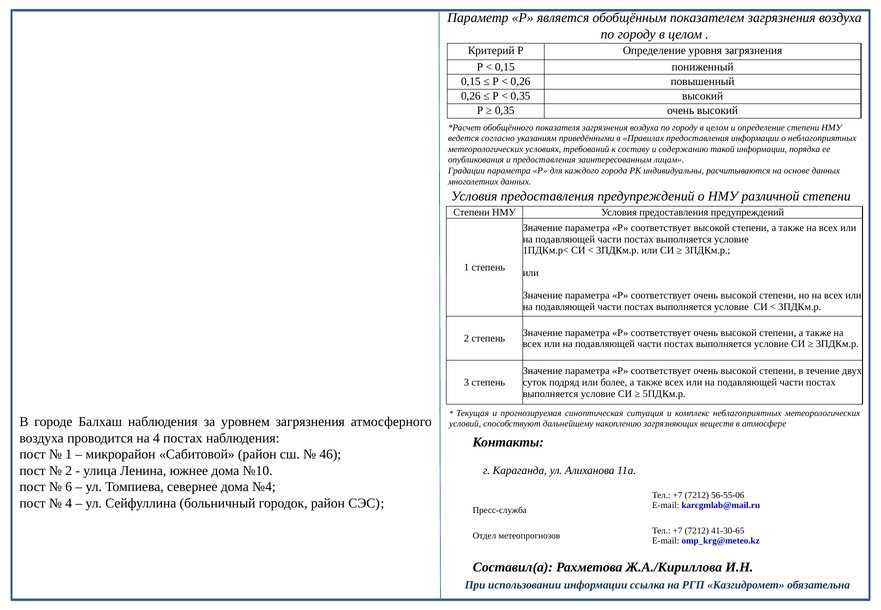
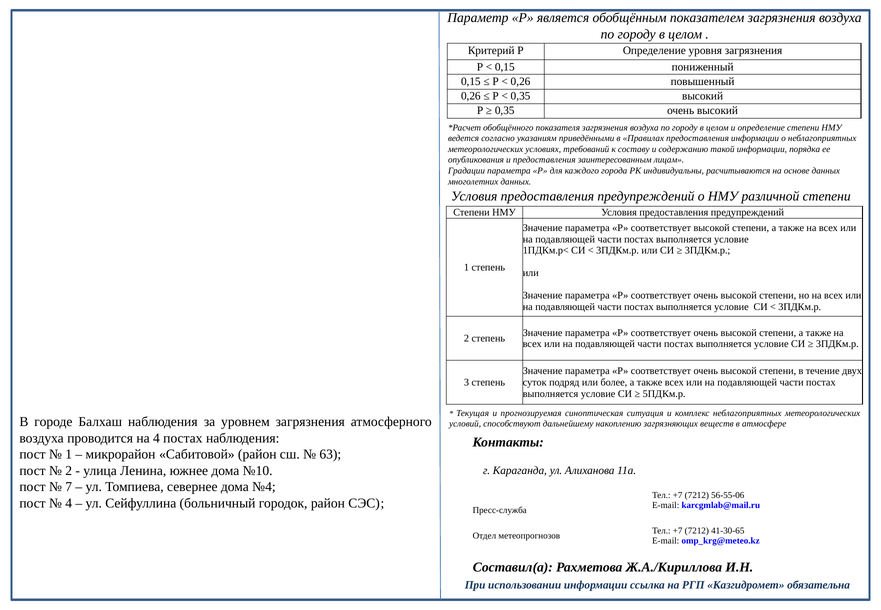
46: 46 -> 63 (330, 454)
6: 6 -> 7 (69, 487)
